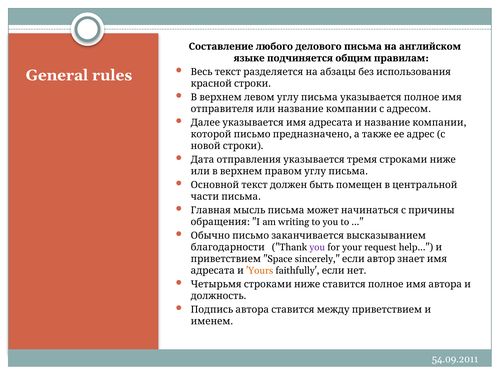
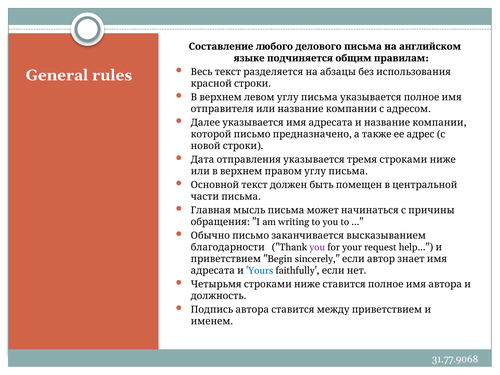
Space: Space -> Begin (278, 259)
Yours colour: orange -> blue (260, 271)
54.09.2011: 54.09.2011 -> 31.77.9068 (455, 359)
